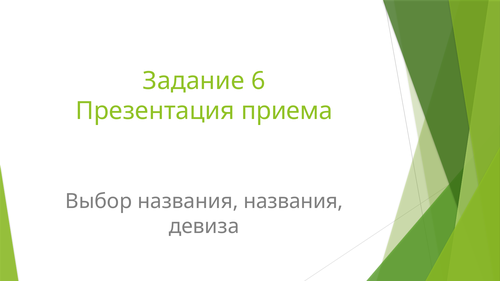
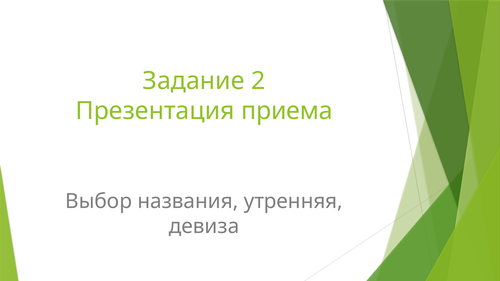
6: 6 -> 2 (258, 81)
названия названия: названия -> утренняя (293, 201)
